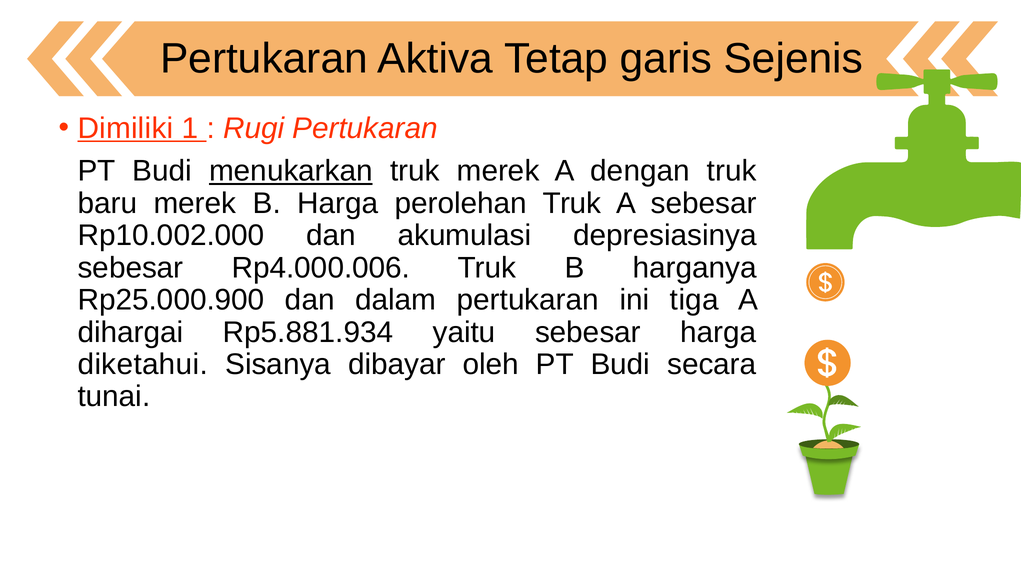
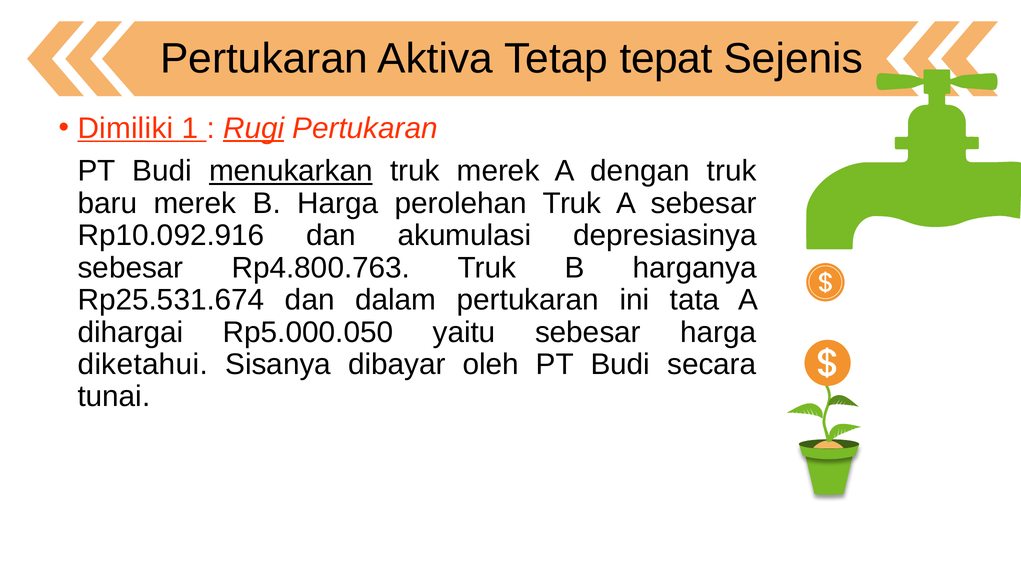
garis: garis -> tepat (666, 58)
Rugi underline: none -> present (254, 128)
Rp10.002.000: Rp10.002.000 -> Rp10.092.916 (171, 235)
Rp4.000.006: Rp4.000.006 -> Rp4.800.763 (321, 267)
Rp25.000.900: Rp25.000.900 -> Rp25.531.674 (171, 300)
tiga: tiga -> tata (695, 300)
Rp5.881.934: Rp5.881.934 -> Rp5.000.050 (308, 332)
